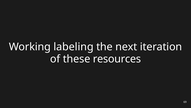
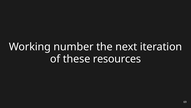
labeling: labeling -> number (74, 47)
